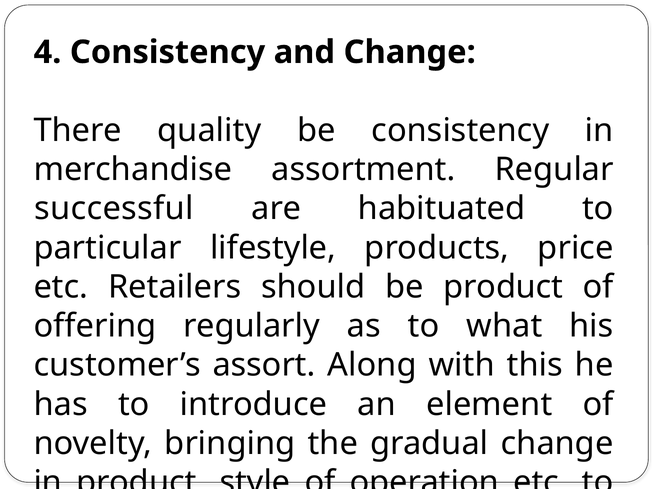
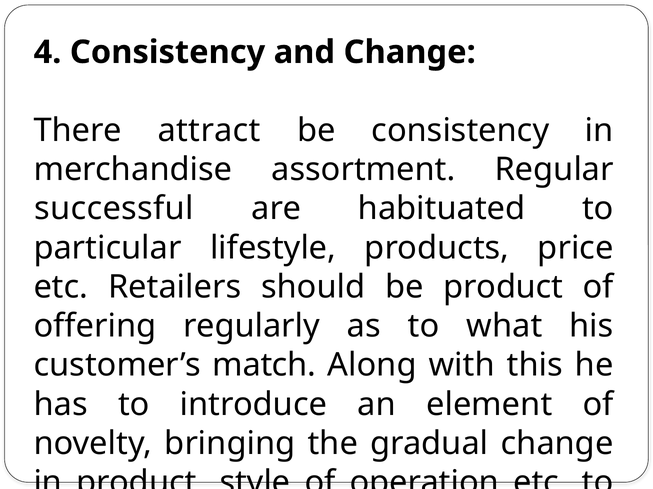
quality: quality -> attract (209, 131)
customer’s assort: assort -> match (264, 366)
